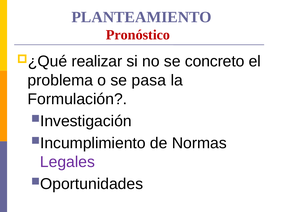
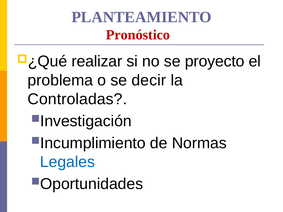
concreto: concreto -> proyecto (215, 61)
pasa: pasa -> decir (149, 80)
Formulación: Formulación -> Controladas (77, 99)
Legales colour: purple -> blue (67, 162)
